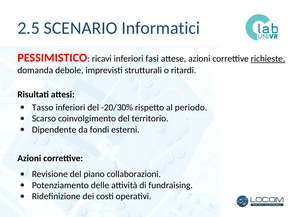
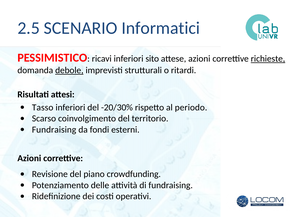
fasi: fasi -> sito (152, 59)
debole underline: none -> present (69, 70)
Dipendente: Dipendente -> Fundraising (54, 130)
collaborazioni: collaborazioni -> crowdfunding (134, 175)
